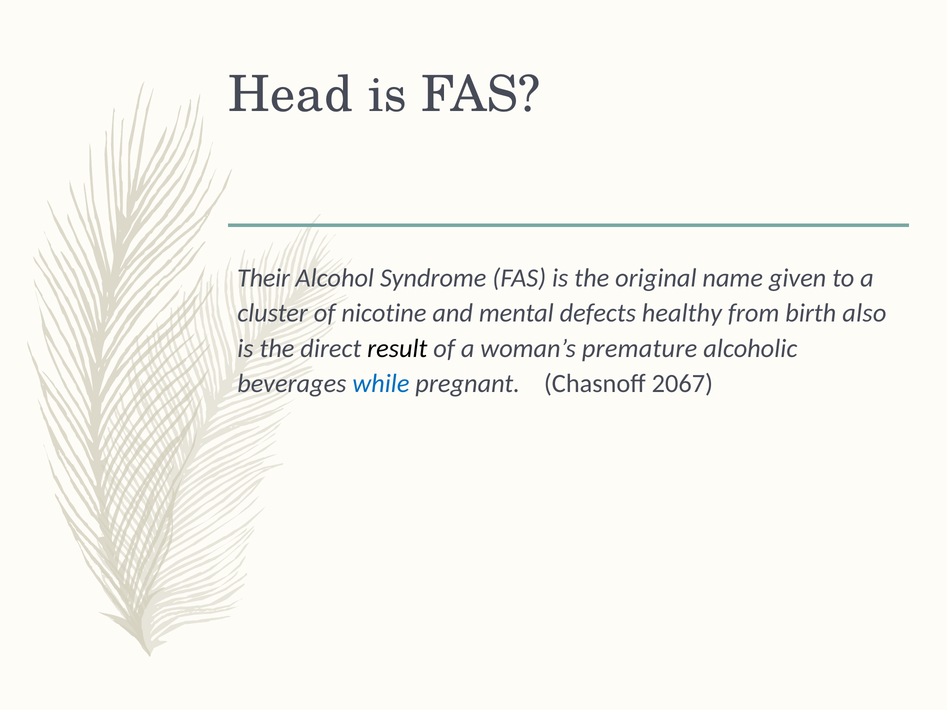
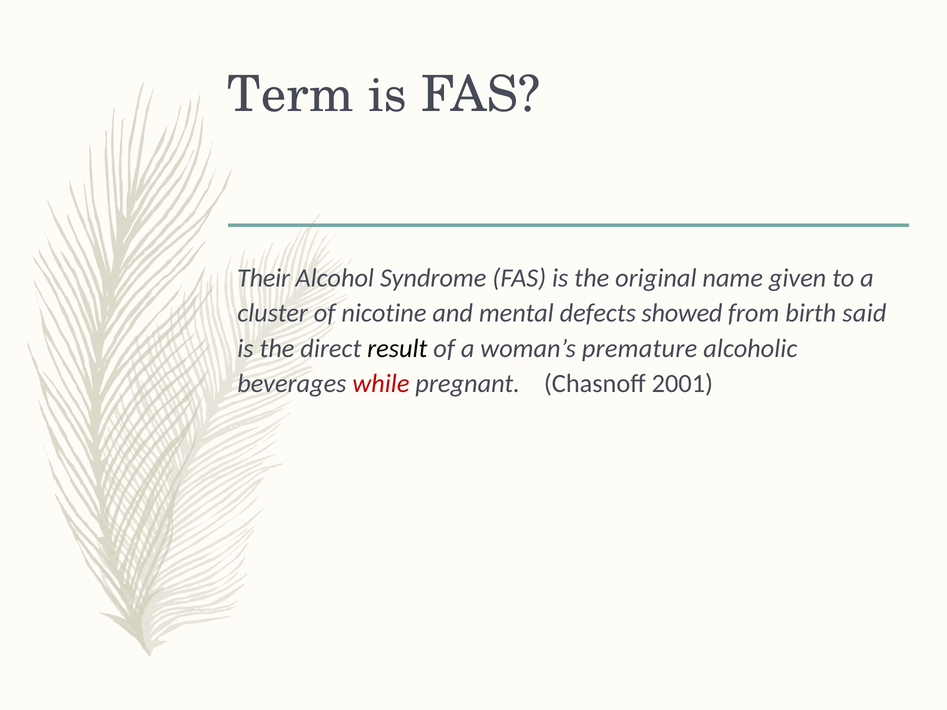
Head: Head -> Term (291, 95)
healthy: healthy -> showed (682, 313)
also: also -> said (864, 313)
while colour: blue -> red (381, 383)
2067: 2067 -> 2001 (682, 383)
